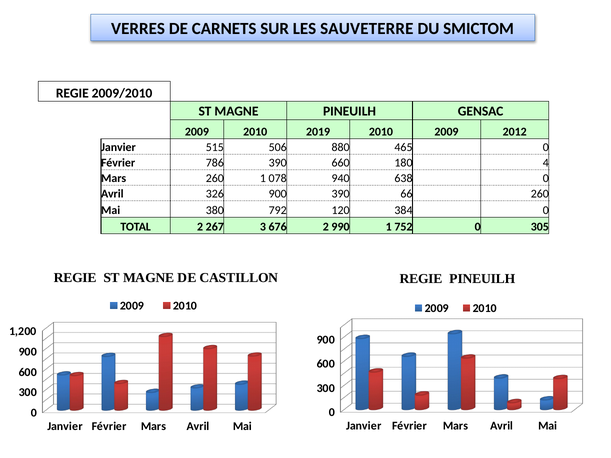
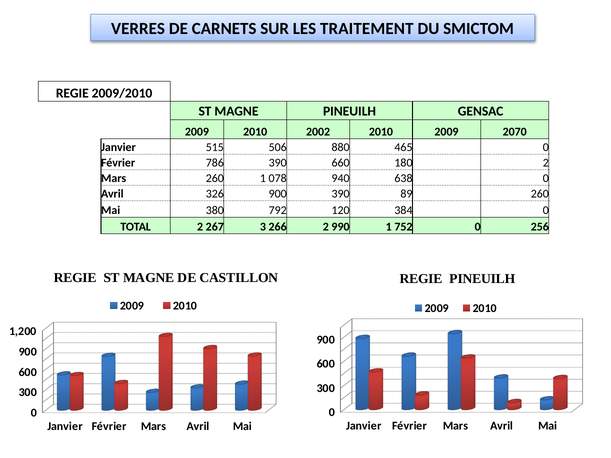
SAUVETERRE: SAUVETERRE -> TRAITEMENT (367, 29)
2019: 2019 -> 2002 (318, 132)
2012: 2012 -> 2070 (515, 132)
180 4: 4 -> 2 (546, 163)
66: 66 -> 89 (406, 194)
676: 676 -> 266 (278, 227)
305: 305 -> 256 (540, 227)
